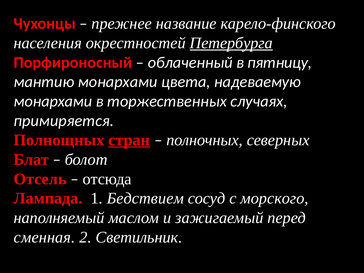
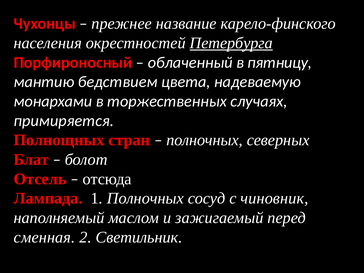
мантию монархами: монархами -> бедствием (118, 82)
стран underline: present -> none (129, 140)
1 Бедствием: Бедствием -> Полночных (145, 198)
морского: морского -> чиновник (274, 198)
